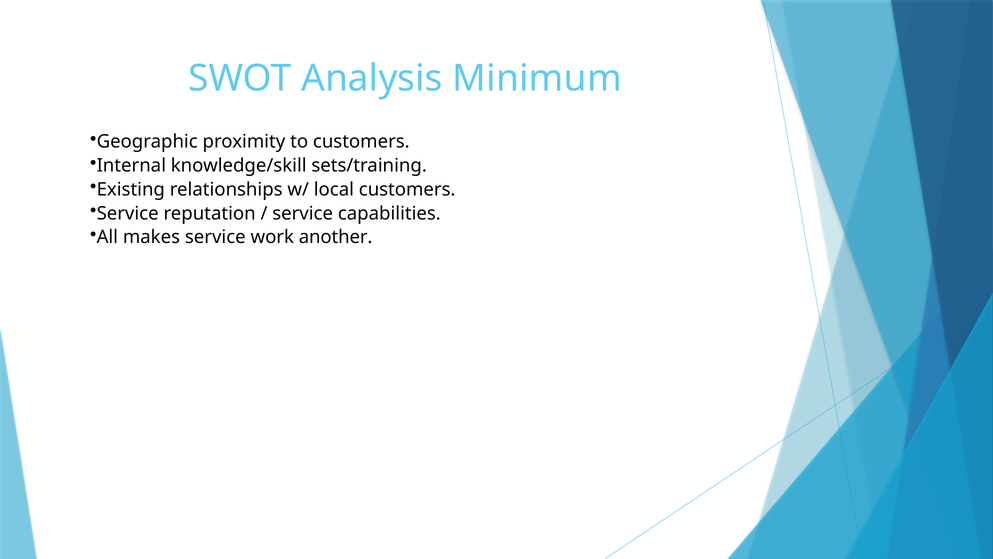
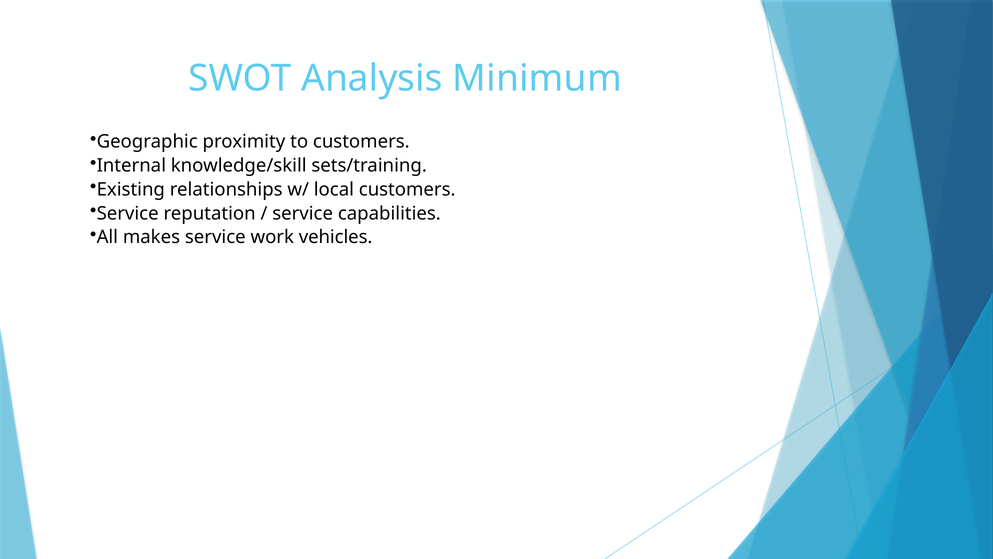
another: another -> vehicles (336, 237)
